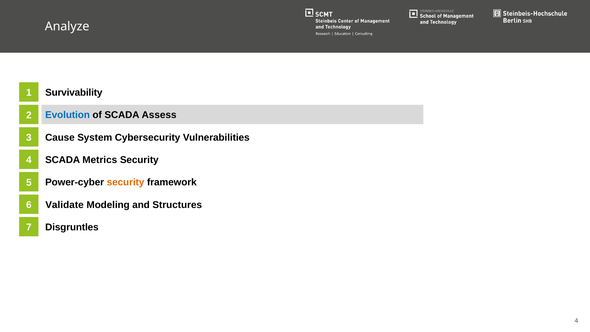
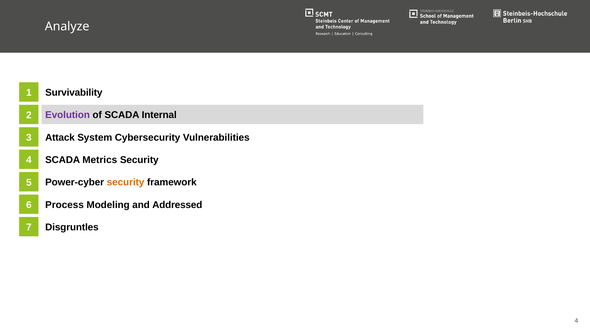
Evolution colour: blue -> purple (68, 115)
Assess: Assess -> Internal (159, 115)
Cause: Cause -> Attack (60, 137)
Validate: Validate -> Process (65, 205)
Structures: Structures -> Addressed (177, 205)
